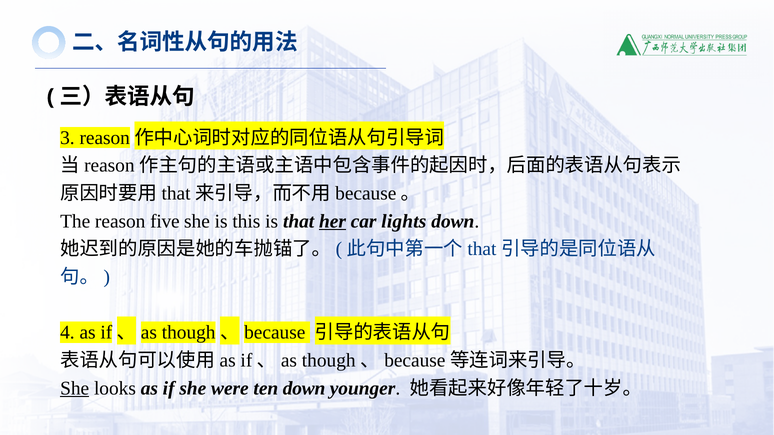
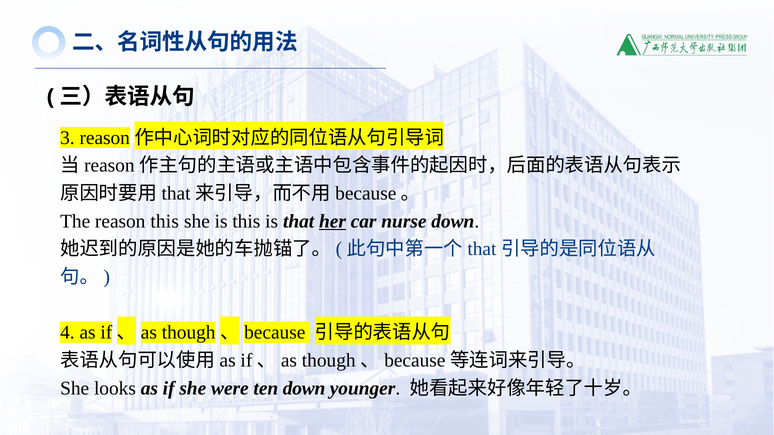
reason five: five -> this (165, 221)
lights: lights -> nurse (404, 221)
She underline: present -> none (75, 388)
